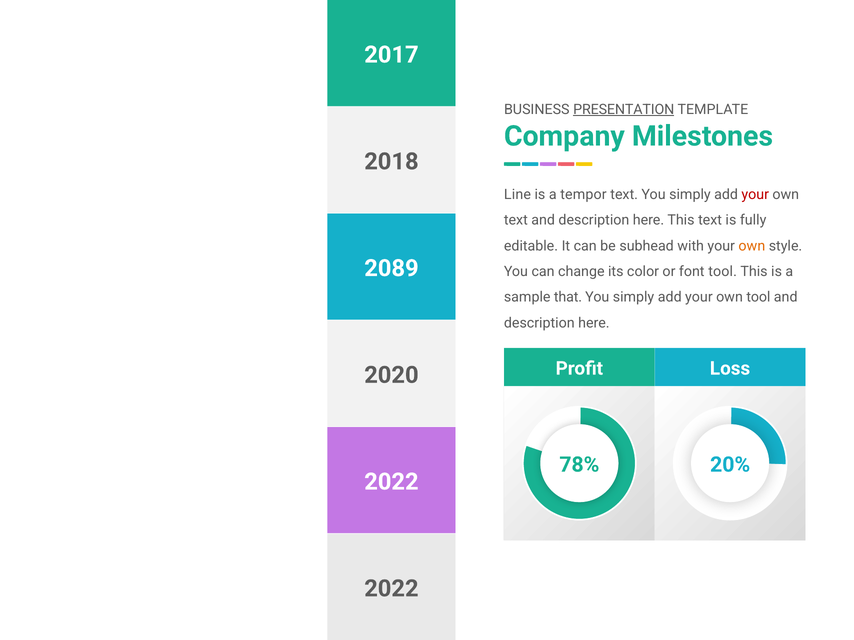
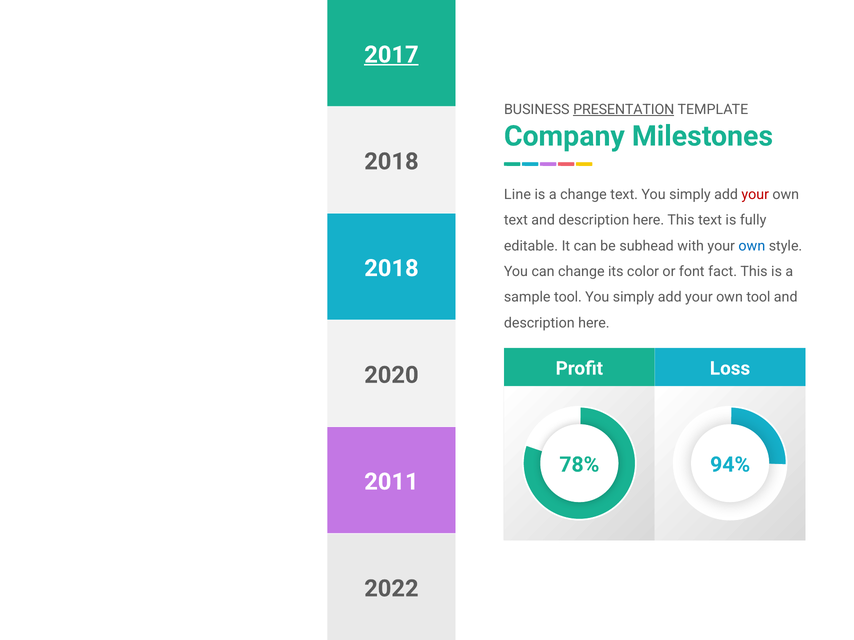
2017 underline: none -> present (391, 55)
a tempor: tempor -> change (583, 195)
own colour: orange -> blue (752, 246)
2089: 2089 -> 2018 (391, 269)
font tool: tool -> fact (723, 272)
sample that: that -> tool (568, 297)
20%: 20% -> 94% (730, 465)
2022: 2022 -> 2011 (391, 482)
